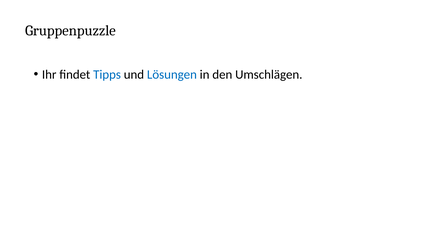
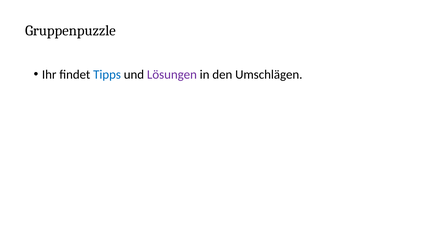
Lösungen colour: blue -> purple (172, 75)
